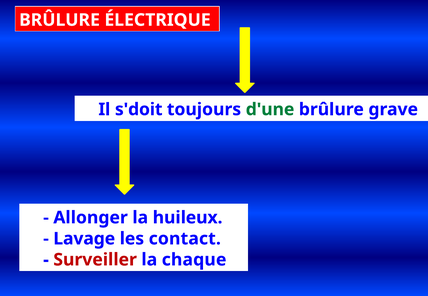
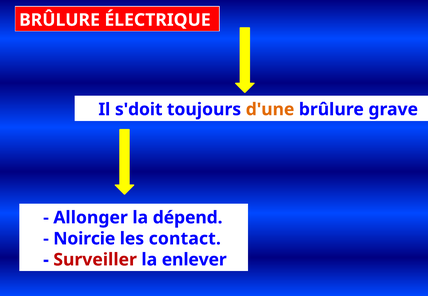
d'une colour: green -> orange (270, 110)
huileux: huileux -> dépend (188, 218)
Lavage: Lavage -> Noircie (84, 239)
chaque: chaque -> enlever (194, 260)
